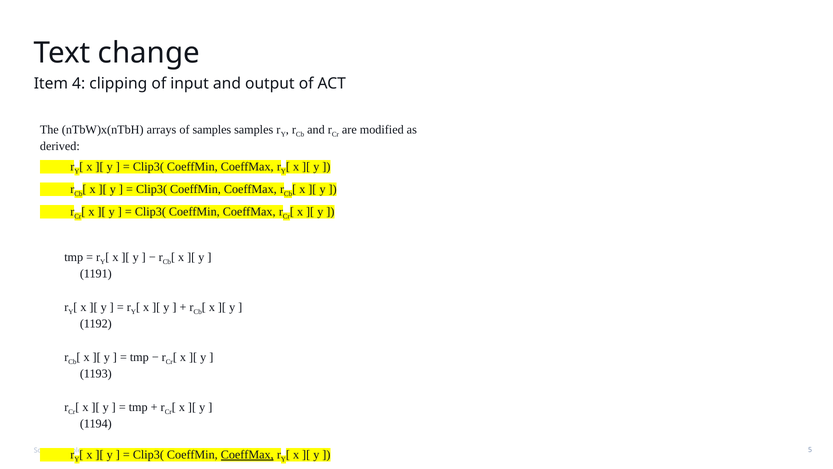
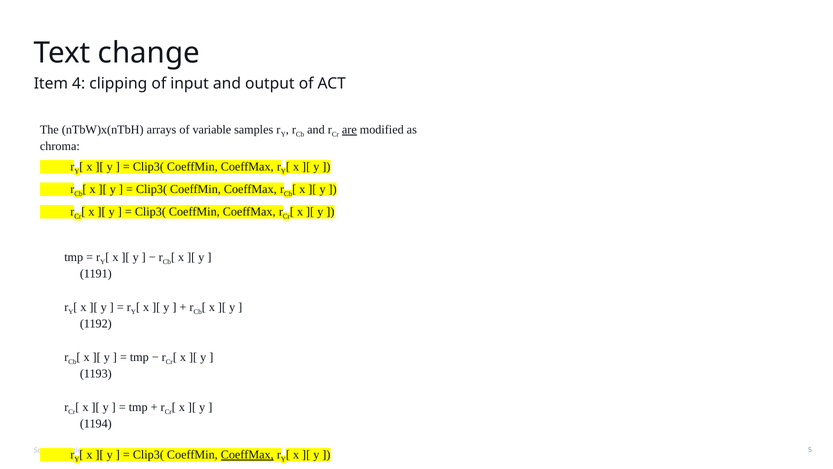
of samples: samples -> variable (212, 130)
are underline: none -> present (349, 130)
derived: derived -> chroma (60, 146)
